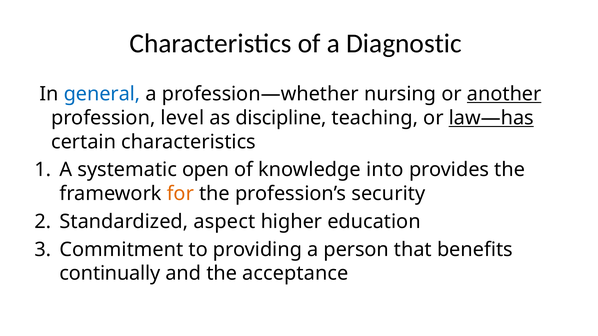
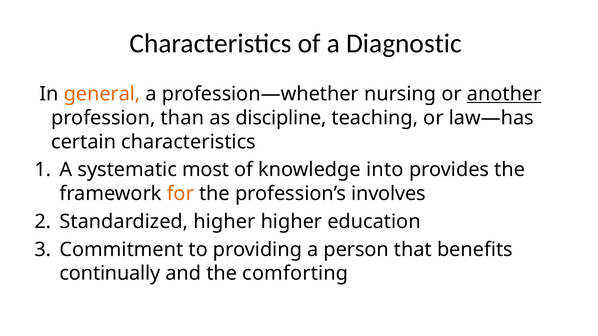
general colour: blue -> orange (102, 94)
level: level -> than (182, 118)
law—has underline: present -> none (491, 118)
open: open -> most (206, 170)
security: security -> involves (388, 194)
Standardized aspect: aspect -> higher (224, 222)
acceptance: acceptance -> comforting (295, 274)
